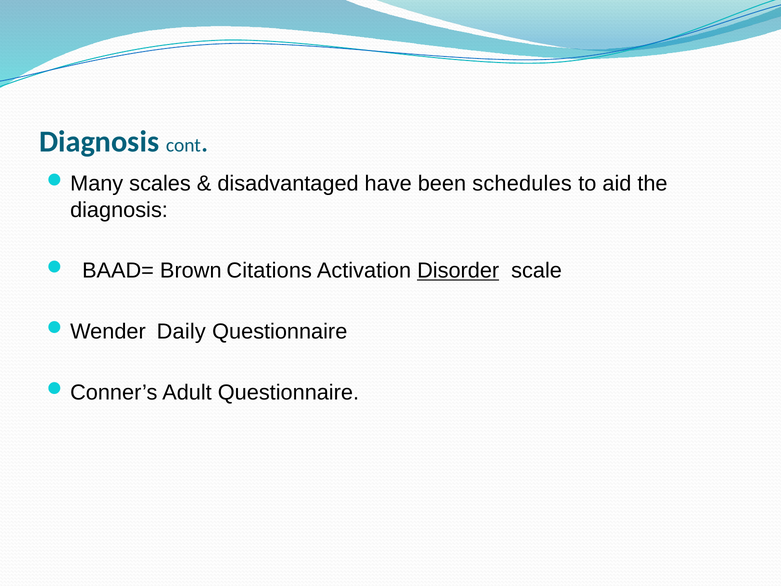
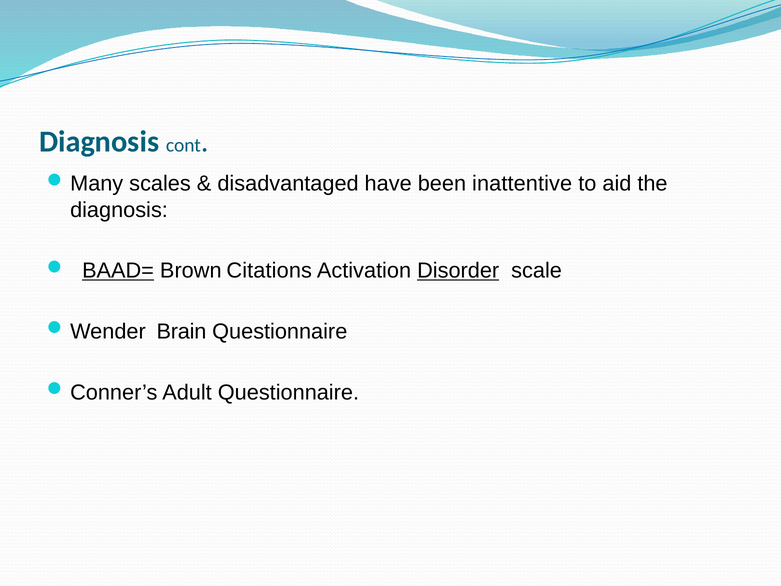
schedules: schedules -> inattentive (522, 184)
BAAD= underline: none -> present (118, 271)
Daily: Daily -> Brain (181, 331)
